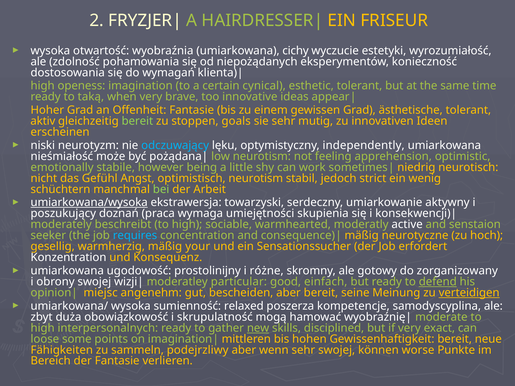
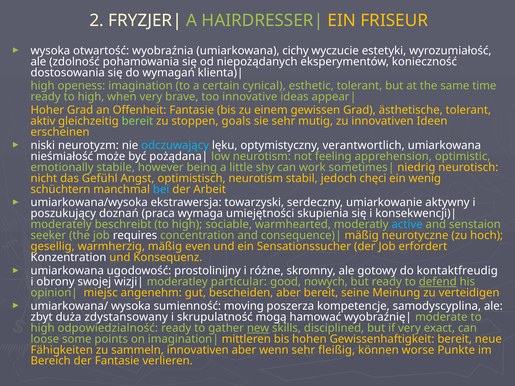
ready to taką: taką -> high (91, 97)
independently: independently -> verantwortlich (364, 145)
strict: strict -> chęci (373, 178)
bei colour: light green -> light blue (161, 189)
umiarkowana/wysoka underline: present -> none (89, 203)
active colour: white -> light blue (407, 225)
requires colour: light blue -> white (135, 236)
your: your -> even (198, 247)
zorganizowany: zorganizowany -> kontaktfreudig (457, 271)
einfach: einfach -> nowych (326, 282)
verteidigen underline: present -> none (469, 293)
relaxed: relaxed -> moving (244, 306)
obowiązkowość: obowiązkowość -> zdystansowany (126, 317)
interpersonalnych: interpersonalnych -> odpowiedzialność (108, 328)
sammeln podejrzliwy: podejrzliwy -> innovativen (198, 350)
sehr swojej: swojej -> fleißig (337, 350)
